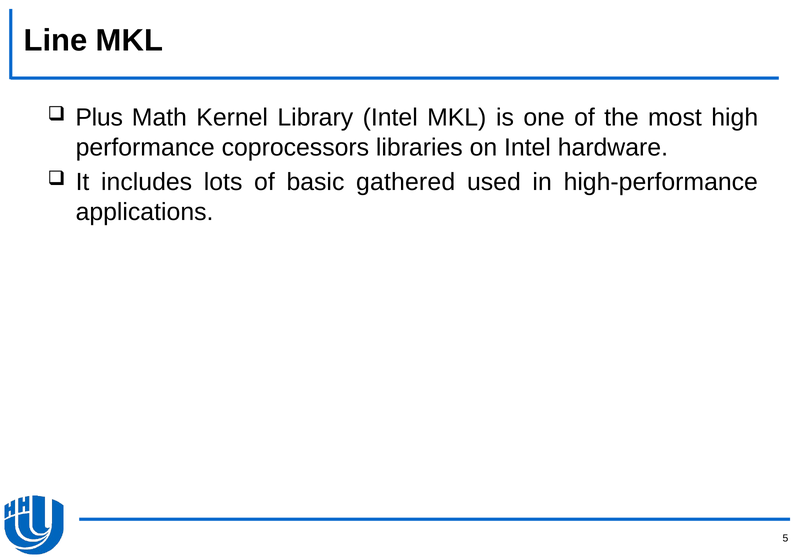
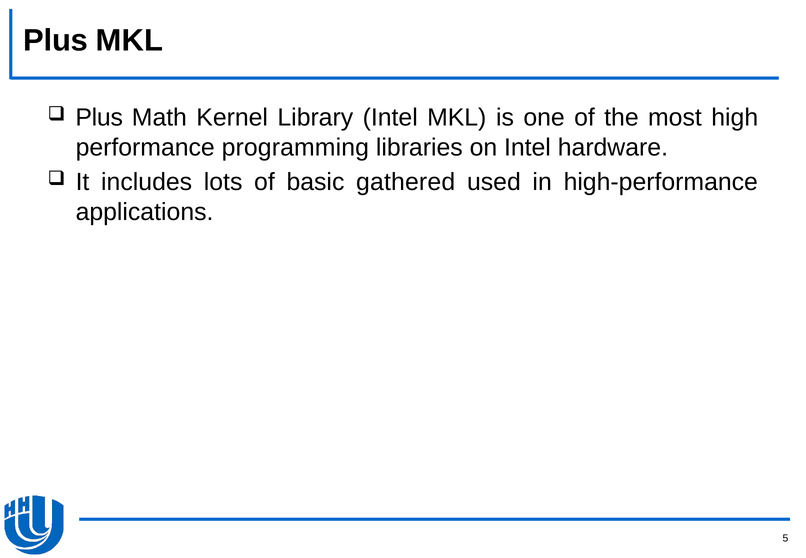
Line: Line -> Plus (56, 40)
coprocessors: coprocessors -> programming (295, 147)
